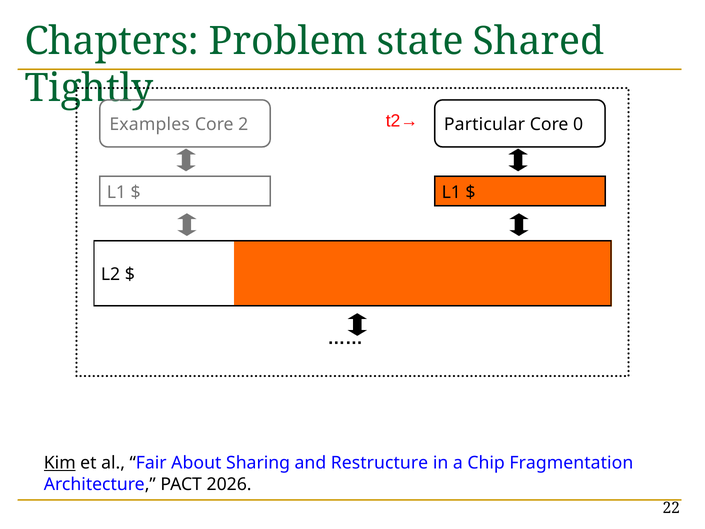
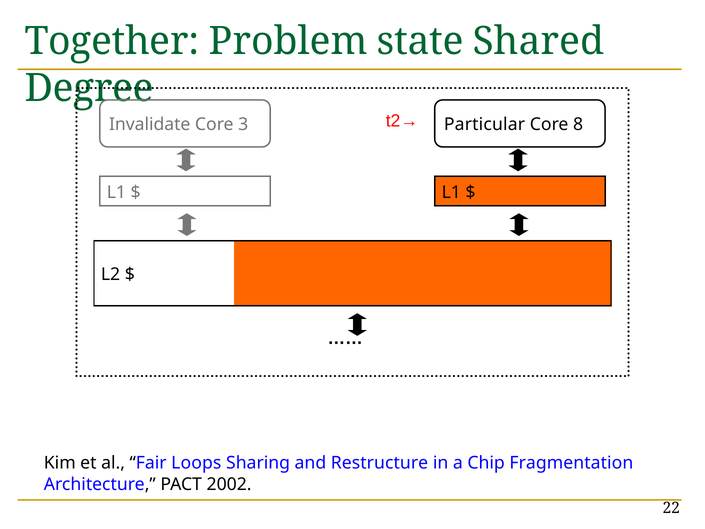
Chapters: Chapters -> Together (112, 42)
Tightly: Tightly -> Degree (89, 88)
Examples: Examples -> Invalidate (150, 125)
2: 2 -> 3 (243, 125)
0: 0 -> 8 (578, 125)
Kim underline: present -> none (60, 463)
About: About -> Loops (196, 463)
2026: 2026 -> 2002 (229, 484)
